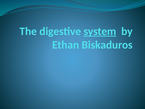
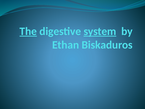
The underline: none -> present (28, 31)
